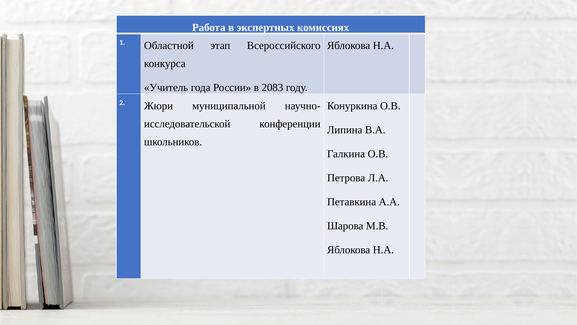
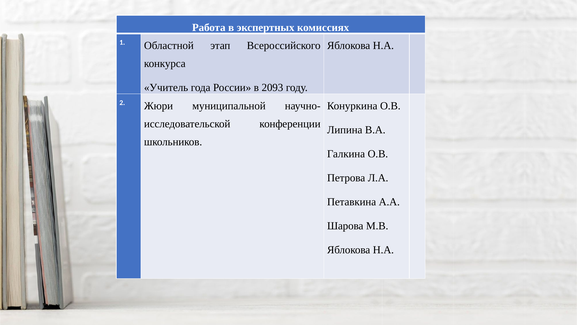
2083: 2083 -> 2093 (272, 87)
